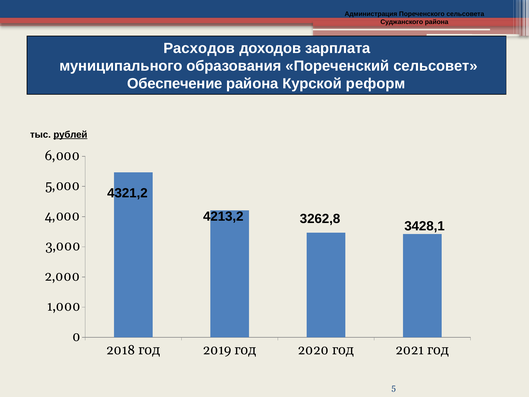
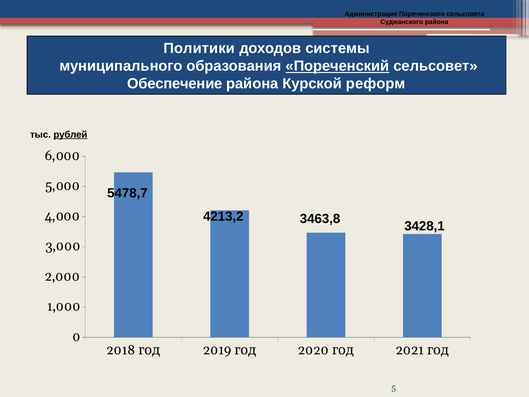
Расходов: Расходов -> Политики (199, 48)
зарплата: зарплата -> системы (338, 48)
Пореченский underline: none -> present (337, 66)
4321,2: 4321,2 -> 5478,7 (127, 193)
3262,8: 3262,8 -> 3463,8 (320, 219)
